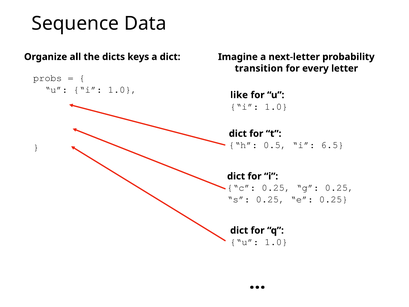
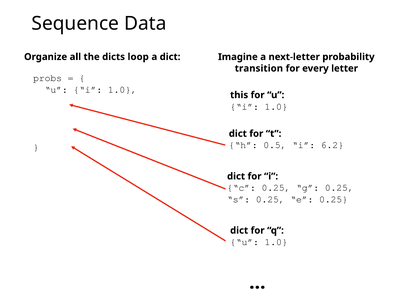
keys: keys -> loop (138, 57)
like: like -> this (239, 95)
6.5: 6.5 -> 6.2 (332, 145)
